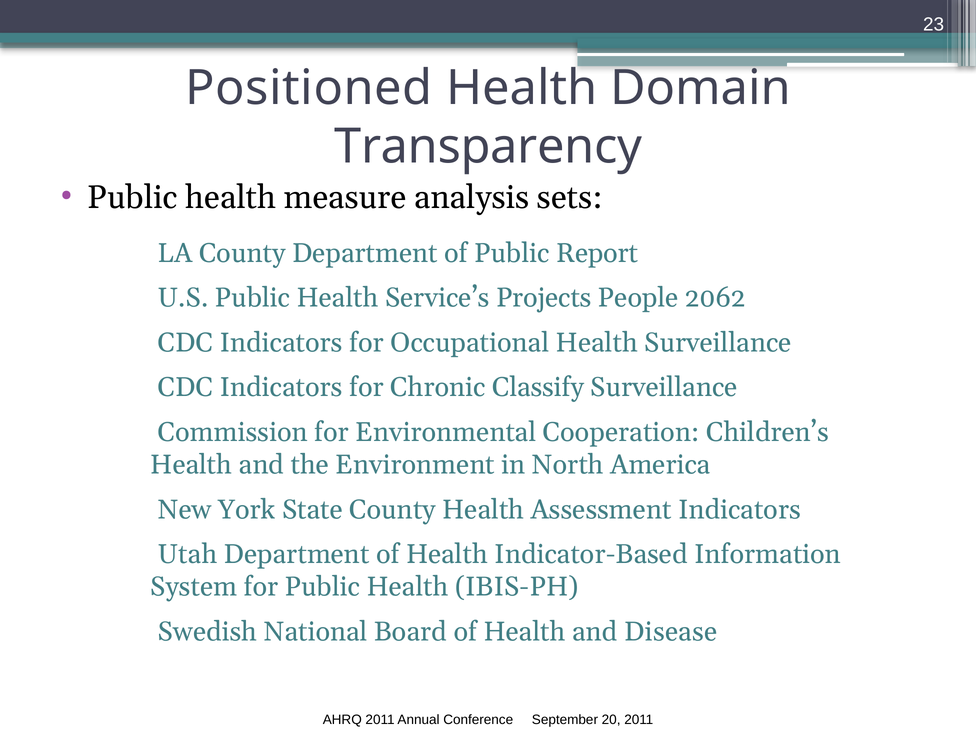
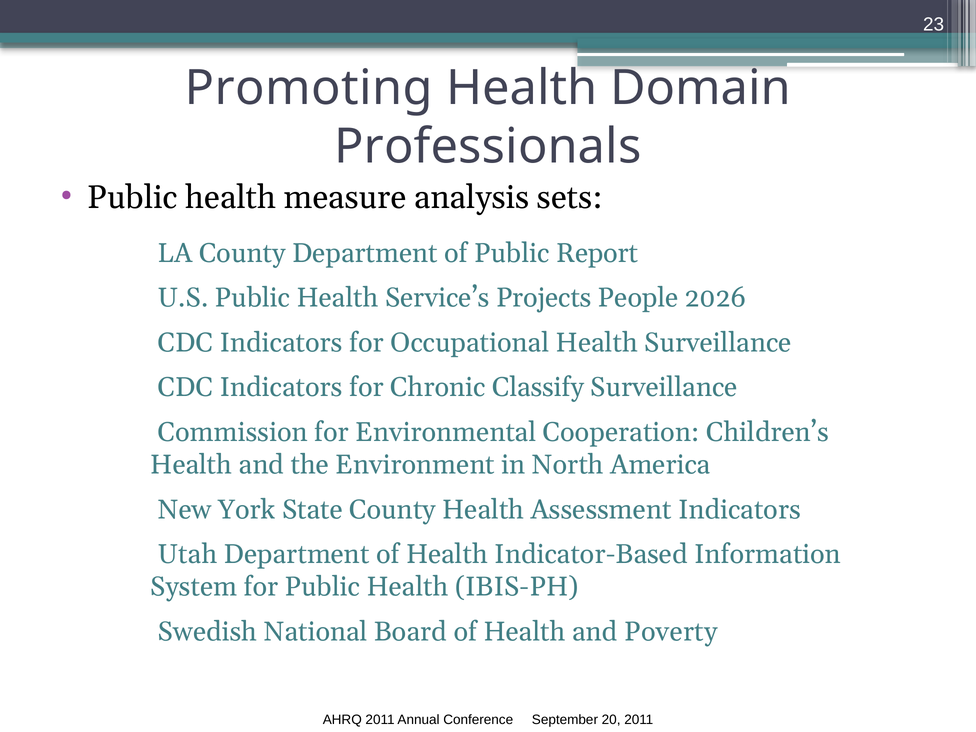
Positioned: Positioned -> Promoting (309, 88)
Transparency: Transparency -> Professionals (488, 147)
2062: 2062 -> 2026 (715, 298)
Disease: Disease -> Poverty (671, 632)
